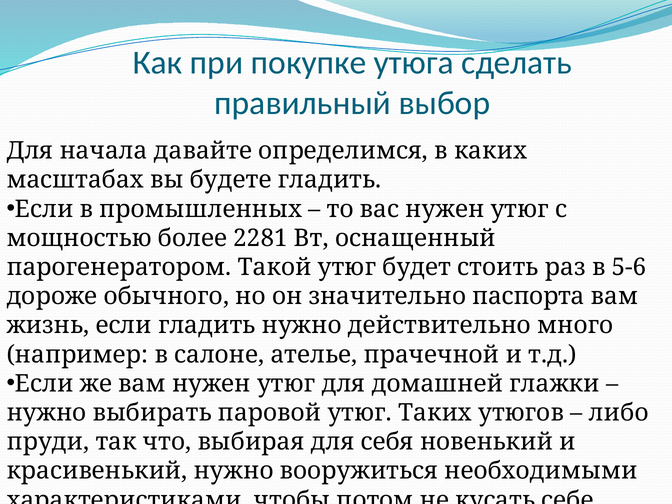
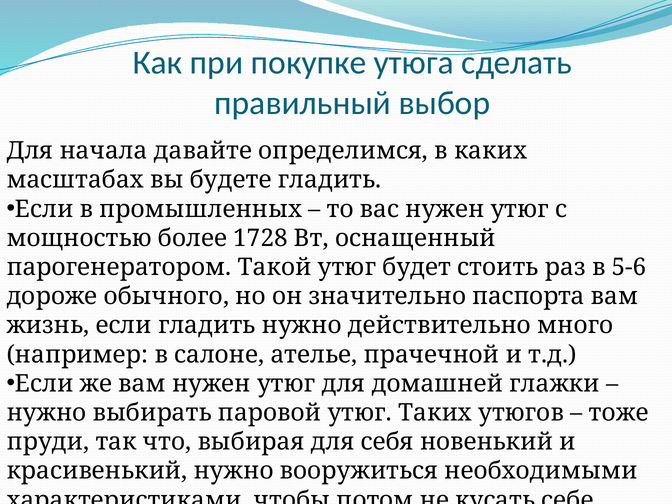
2281: 2281 -> 1728 (260, 238)
либо: либо -> тоже (619, 413)
